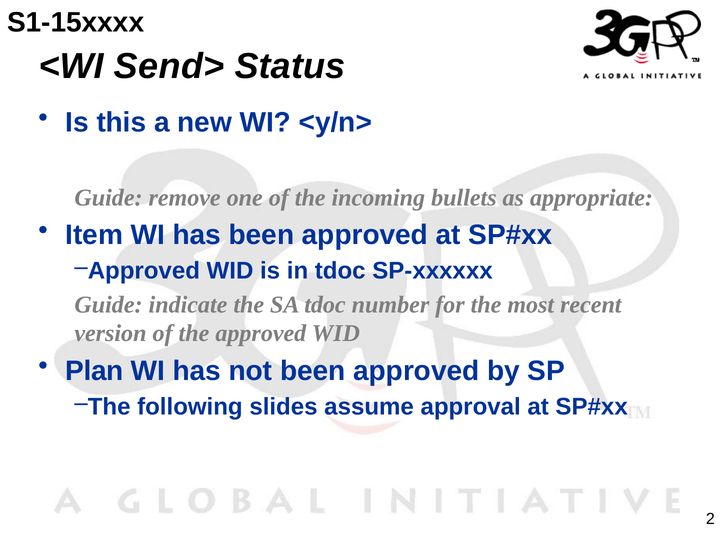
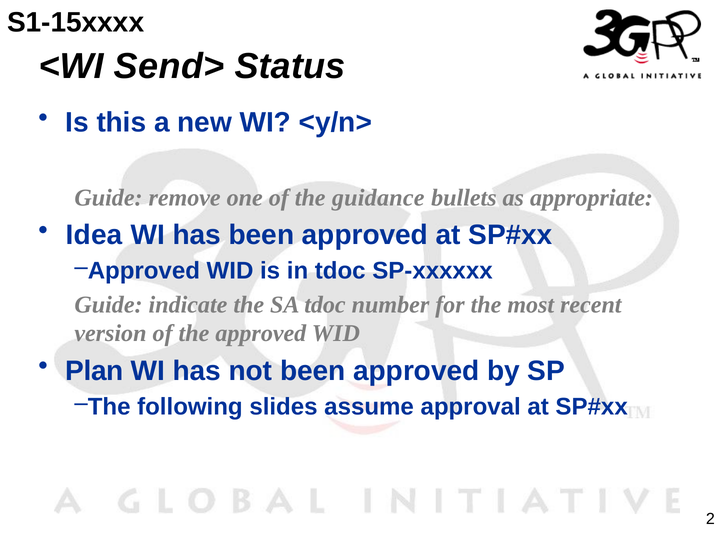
incoming: incoming -> guidance (378, 198)
Item: Item -> Idea (94, 235)
